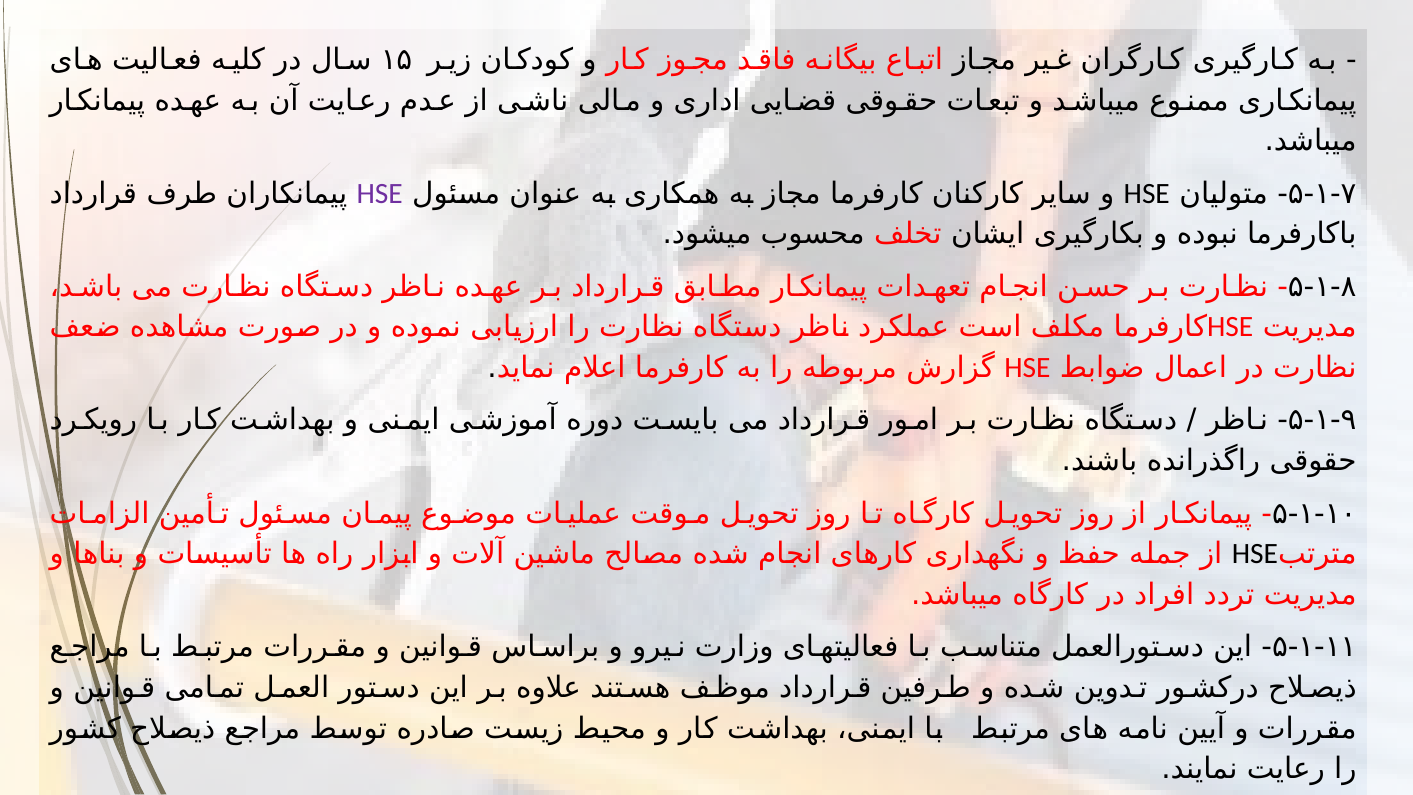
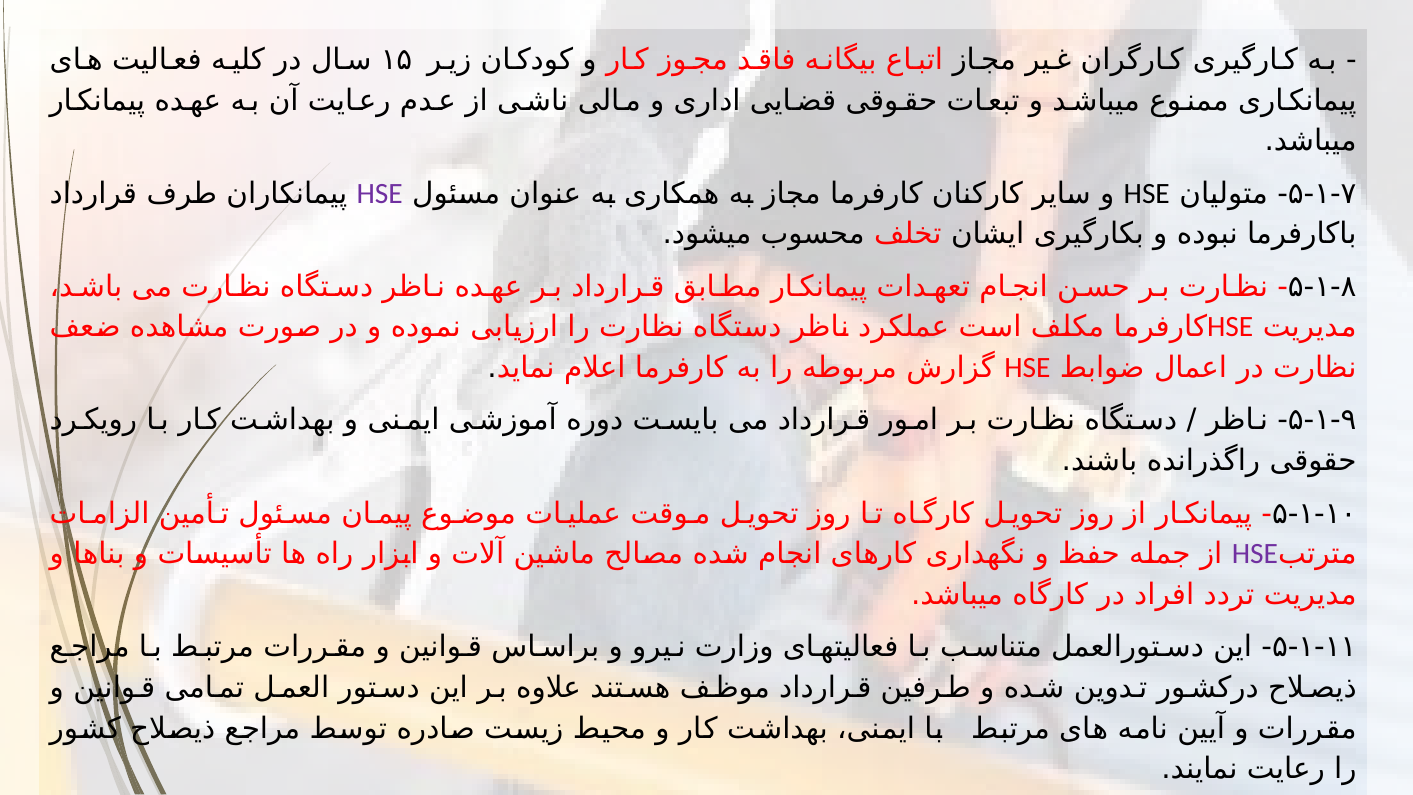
HSE colour: black -> purple (1255, 554)
